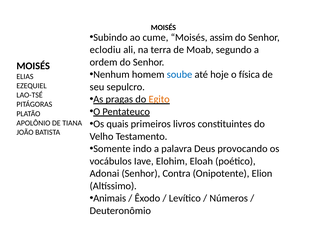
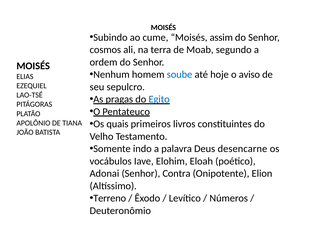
eclodiu: eclodiu -> cosmos (105, 50)
física: física -> aviso (249, 75)
Egito colour: orange -> blue (159, 99)
provocando: provocando -> desencarne (242, 149)
Animais: Animais -> Terreno (110, 199)
